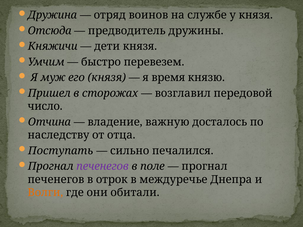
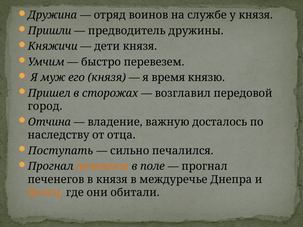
Отсюда: Отсюда -> Пришли (50, 31)
число: число -> город (45, 106)
печенегов colour: purple -> orange (103, 167)
в отрок: отрок -> князя (112, 180)
